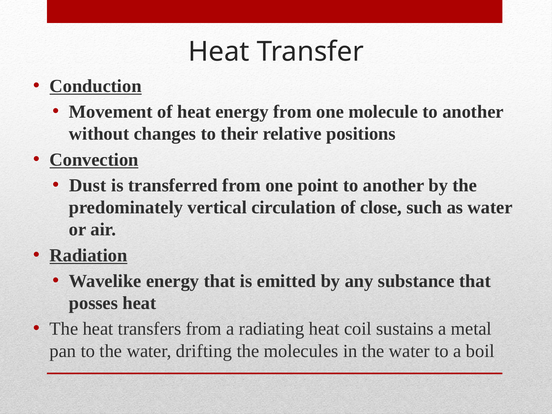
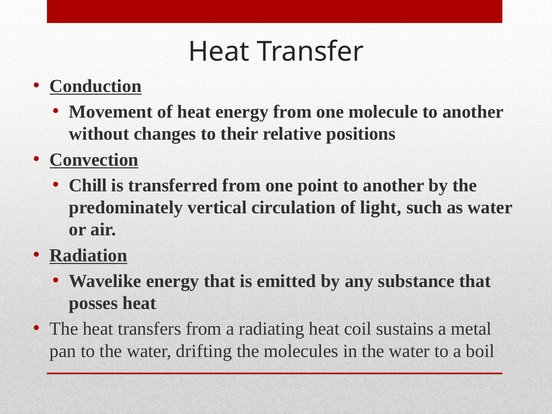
Dust: Dust -> Chill (88, 185)
close: close -> light (381, 207)
